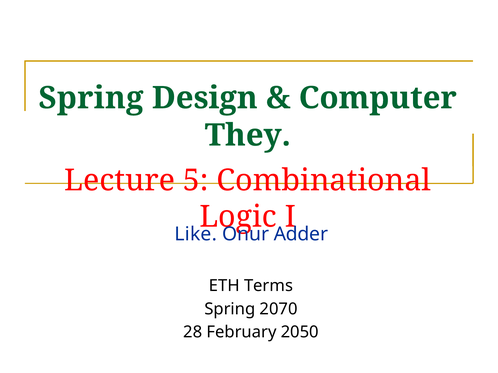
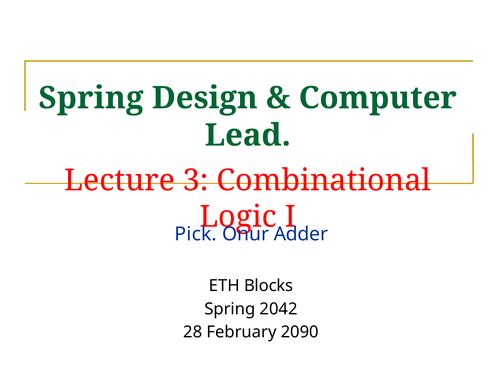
They: They -> Lead (248, 135)
5: 5 -> 3 (196, 181)
Like: Like -> Pick (196, 234)
Terms: Terms -> Blocks (269, 286)
2070: 2070 -> 2042 (279, 309)
2050: 2050 -> 2090 (300, 333)
